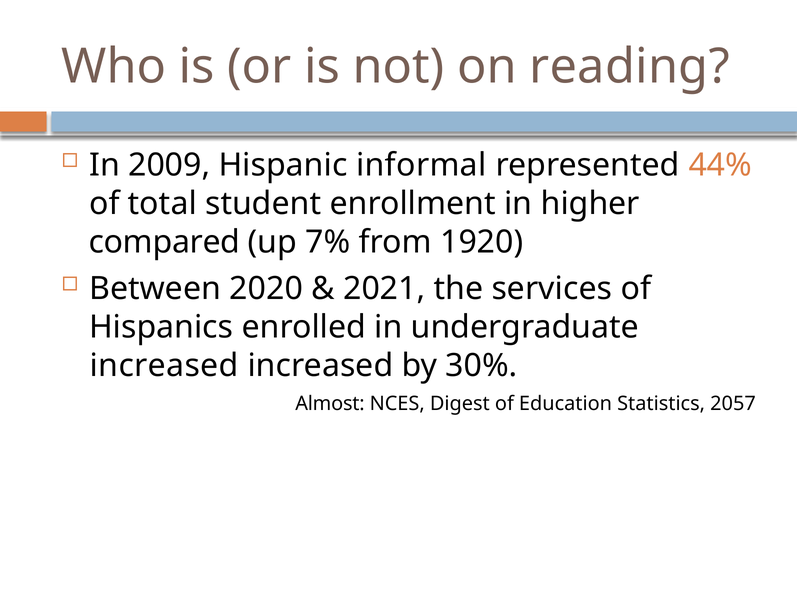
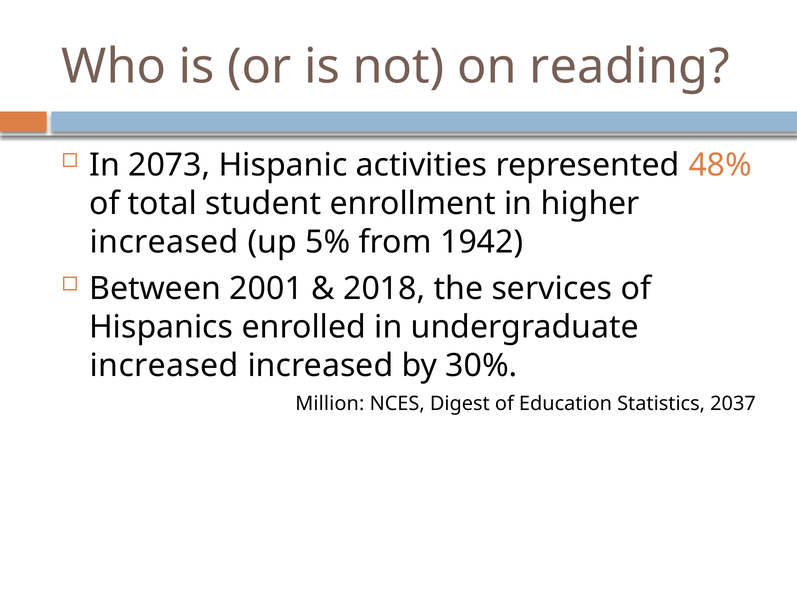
2009: 2009 -> 2073 (169, 165)
informal: informal -> activities (422, 165)
44%: 44% -> 48% (720, 165)
compared: compared -> increased (164, 242)
7%: 7% -> 5% (328, 242)
1920: 1920 -> 1942 (482, 242)
2020: 2020 -> 2001 (266, 288)
2021: 2021 -> 2018 (384, 288)
Almost: Almost -> Million (330, 404)
2057: 2057 -> 2037 (733, 404)
